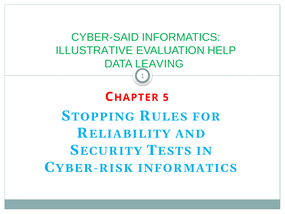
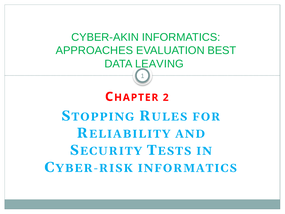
CYBER-SAID: CYBER-SAID -> CYBER-AKIN (105, 37)
ILLUSTRATIVE: ILLUSTRATIVE -> APPROACHES (94, 50)
HELP: HELP -> BEST (222, 50)
5: 5 -> 2 (166, 97)
